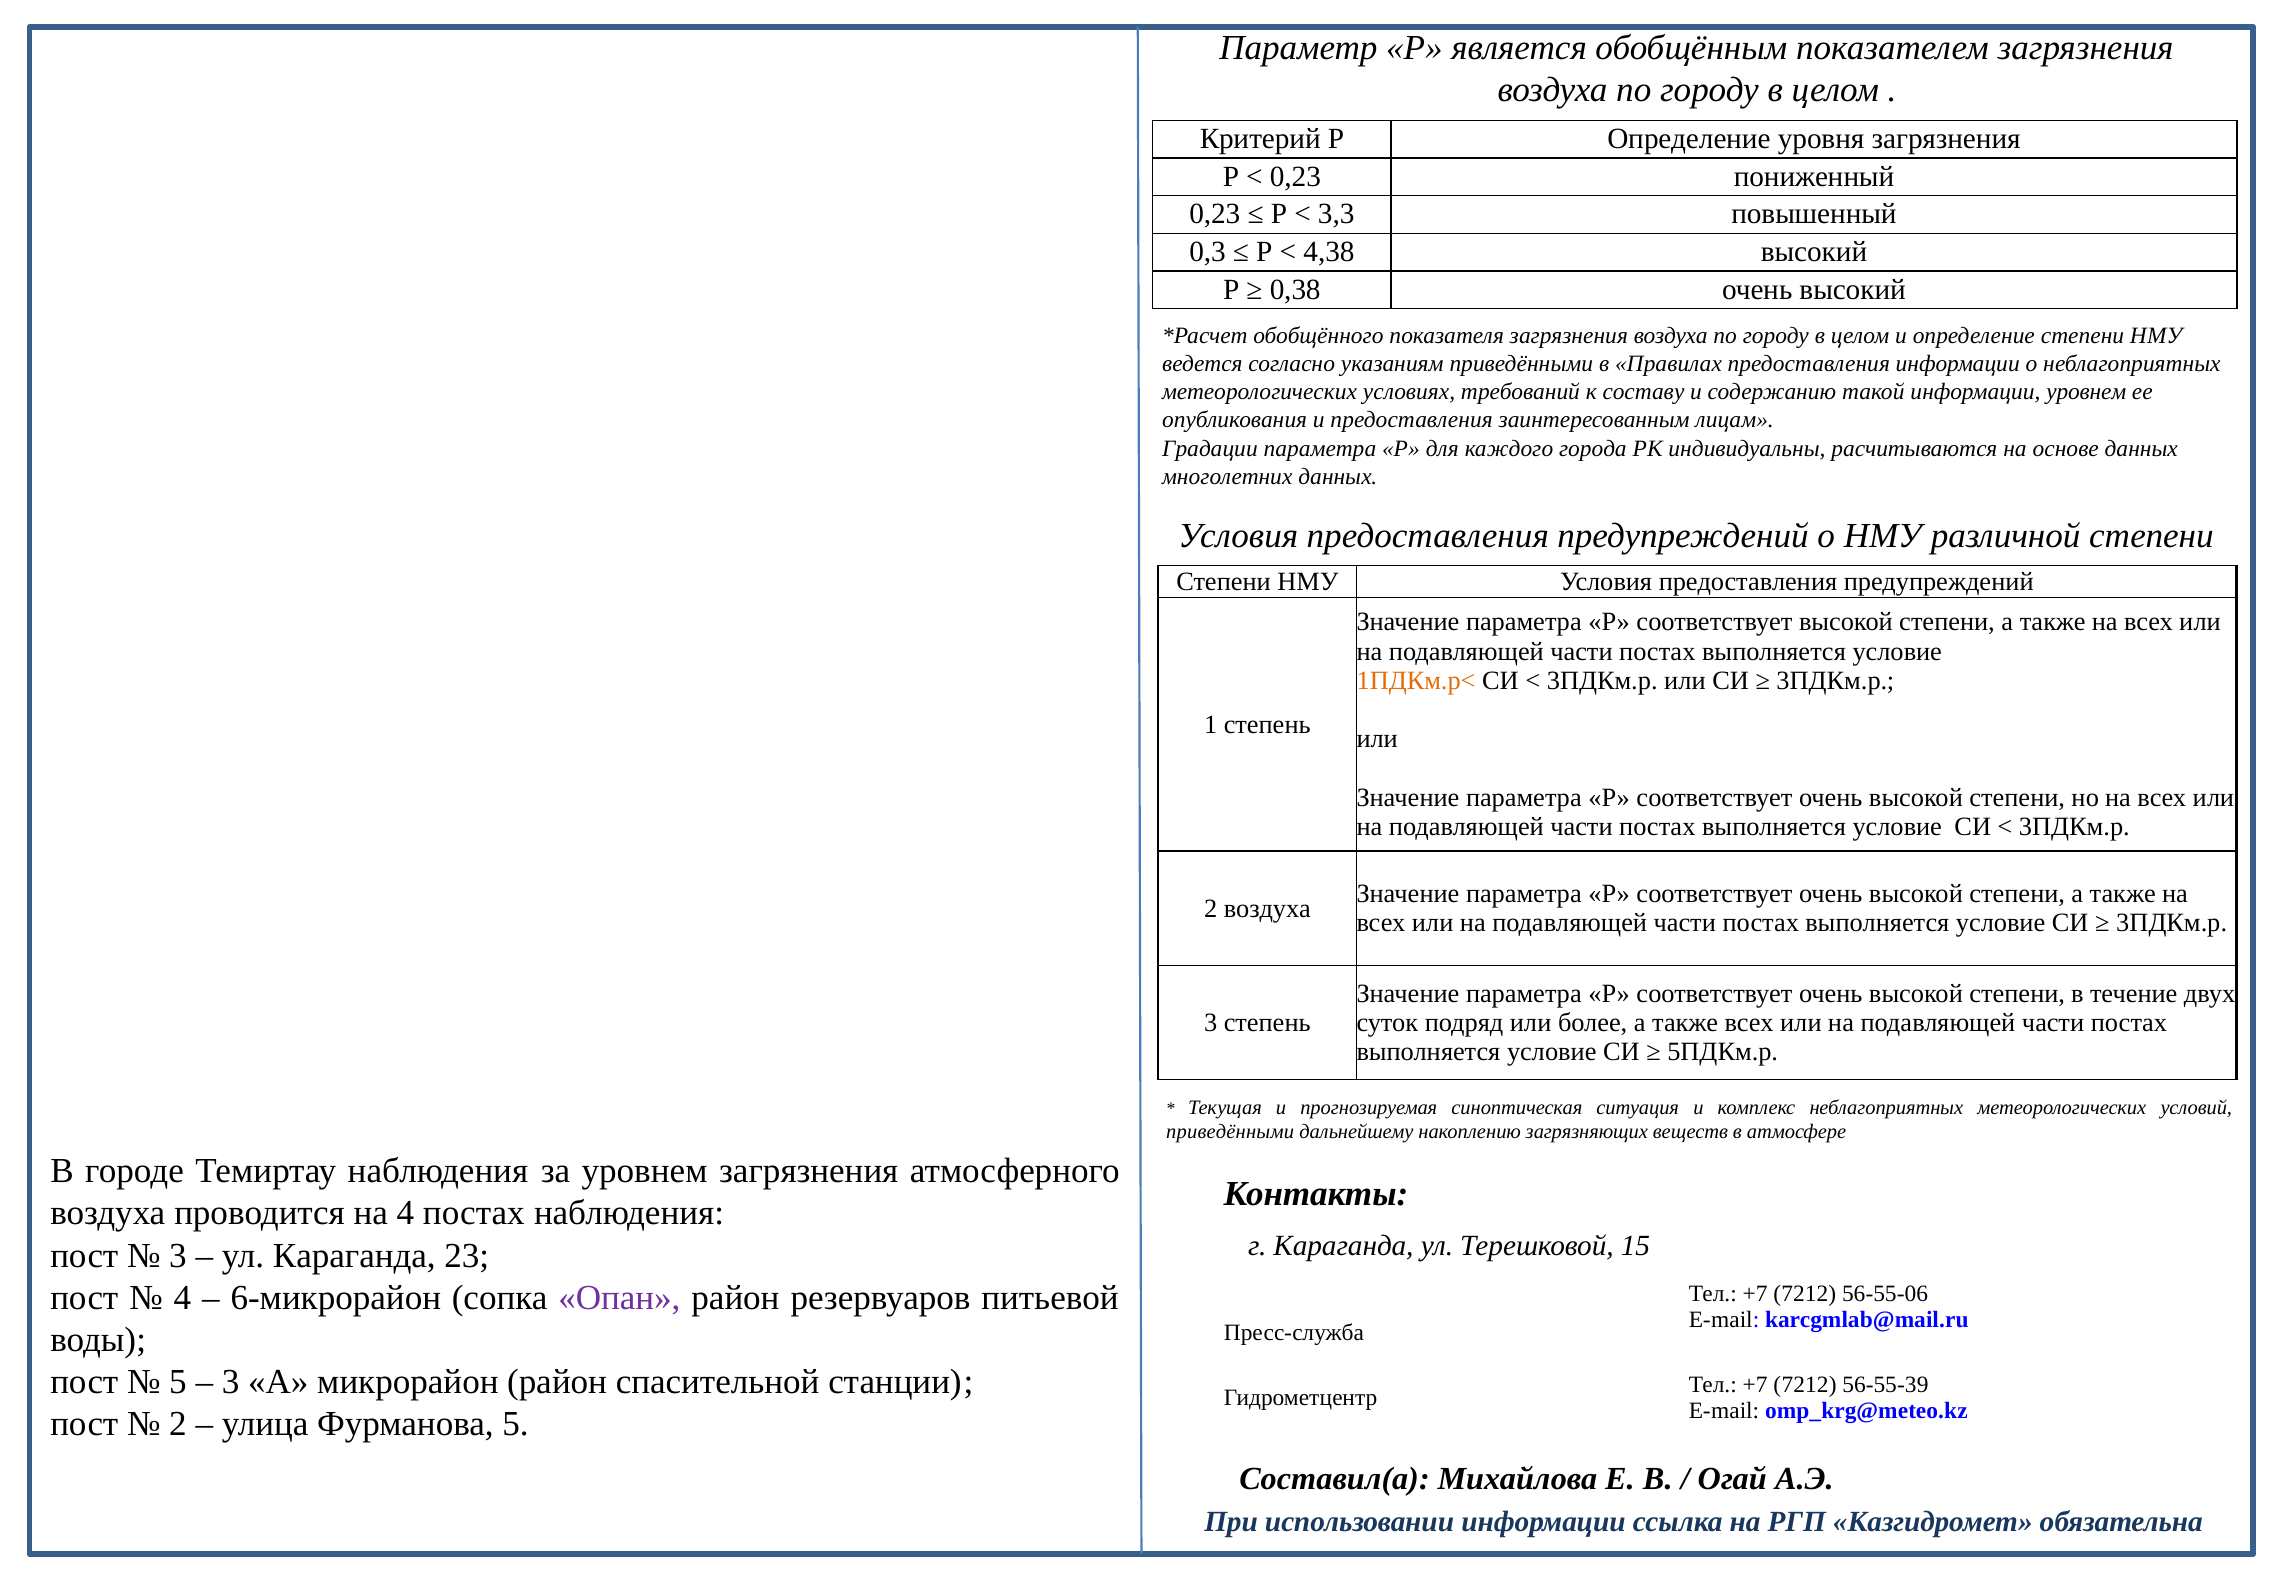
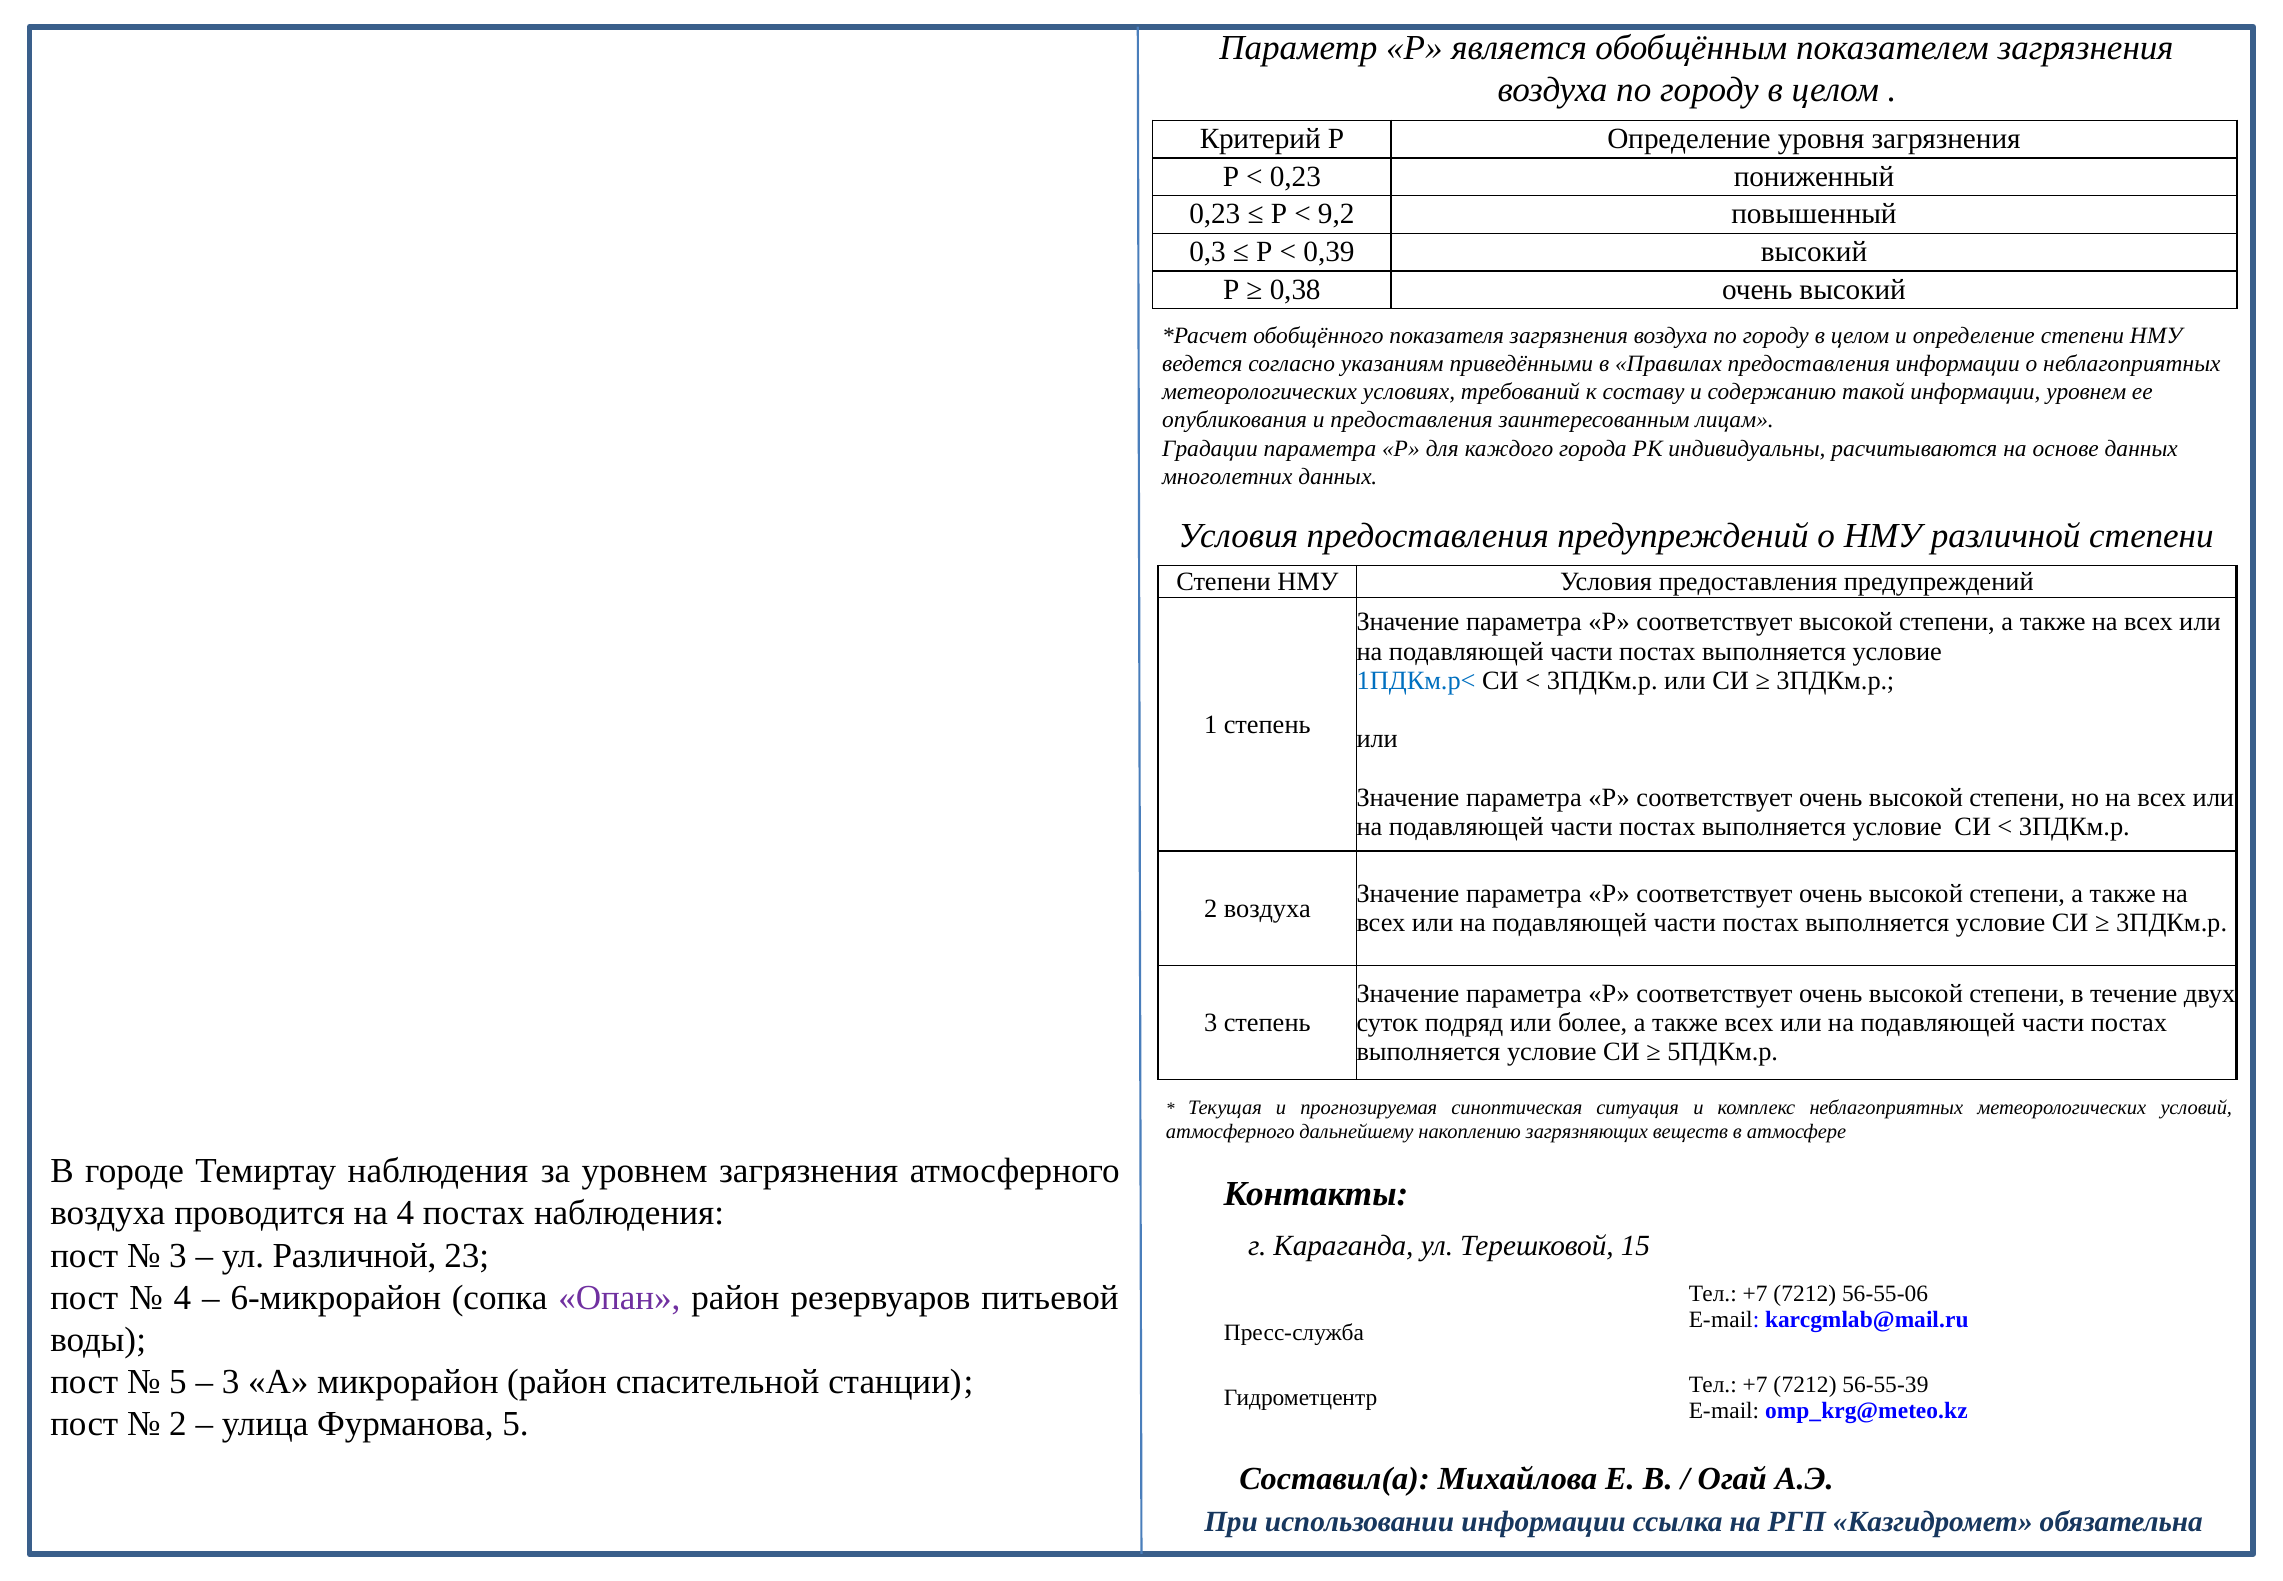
3,3: 3,3 -> 9,2 (1336, 214)
4,38: 4,38 -> 0,39 (1329, 252)
1ПДКм.р< colour: orange -> blue (1416, 680)
приведёнными: приведёнными -> атмосферного (1230, 1132)
ул Караганда: Караганда -> Различной (355, 1255)
